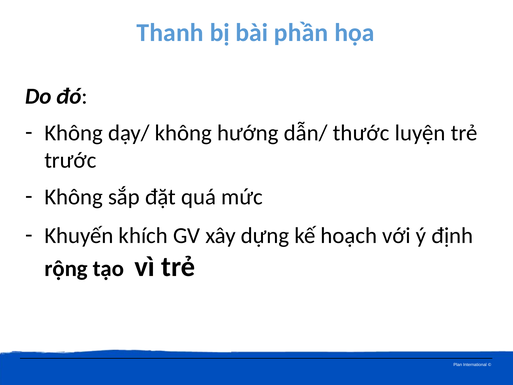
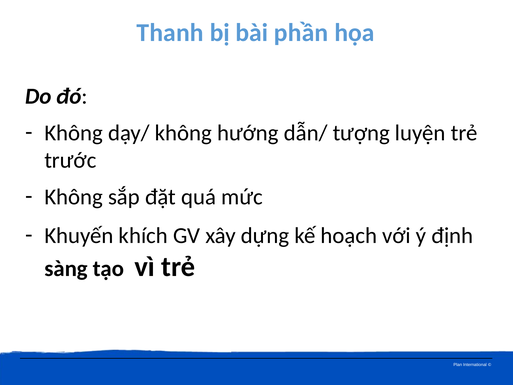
thước: thước -> tượng (361, 133)
rộng: rộng -> sàng (66, 269)
